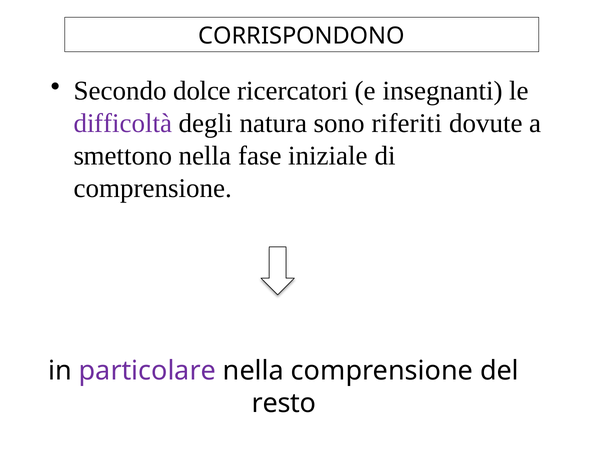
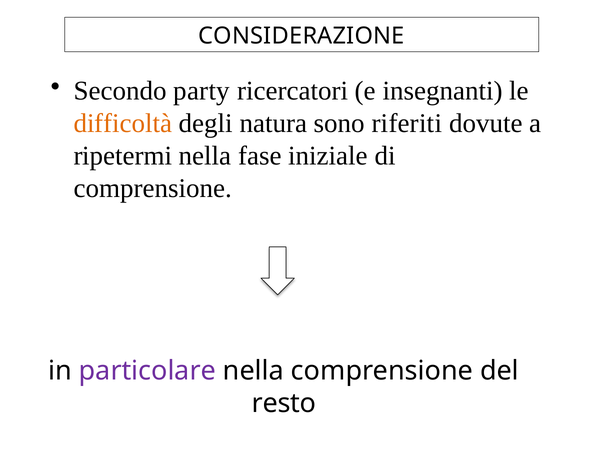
CORRISPONDONO: CORRISPONDONO -> CONSIDERAZIONE (301, 36)
dolce: dolce -> party (202, 91)
difficoltà colour: purple -> orange (123, 124)
smettono: smettono -> ripetermi (123, 156)
